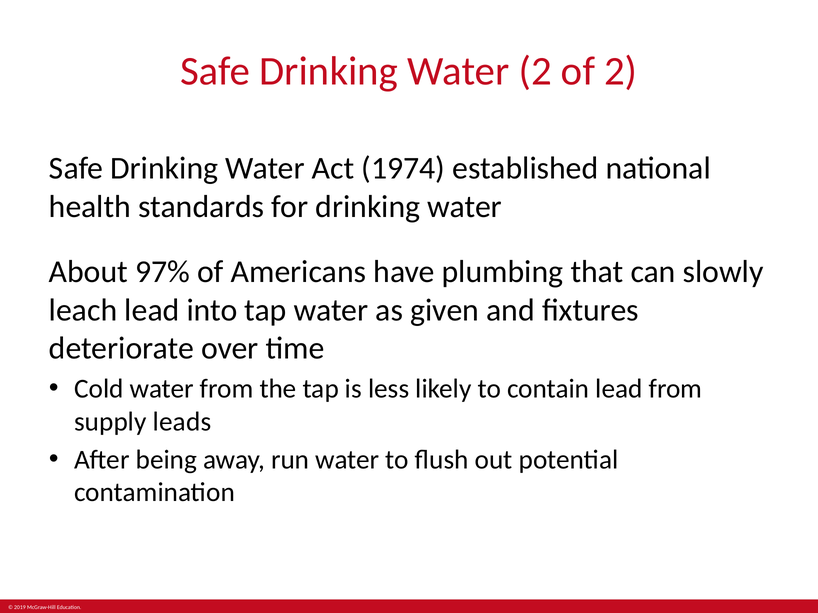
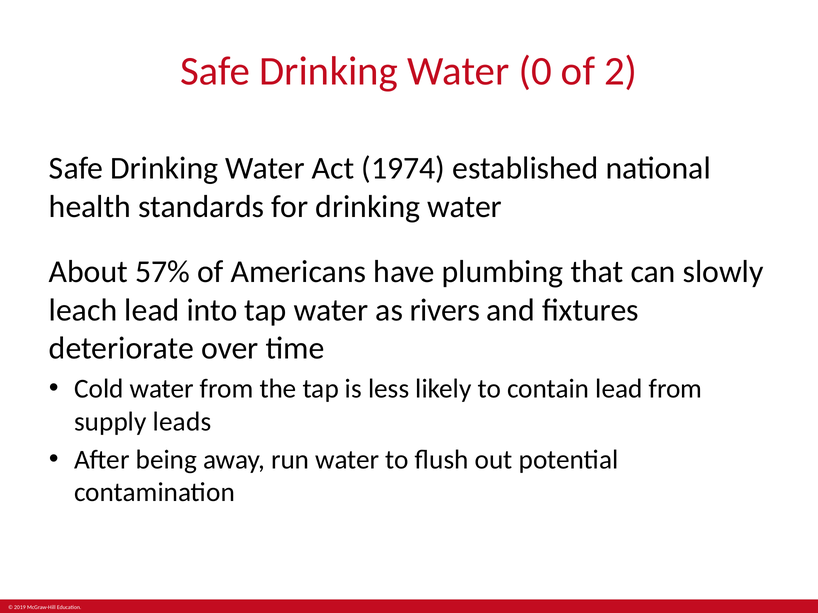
Water 2: 2 -> 0 (535, 71)
97%: 97% -> 57% (163, 272)
given: given -> rivers (445, 310)
